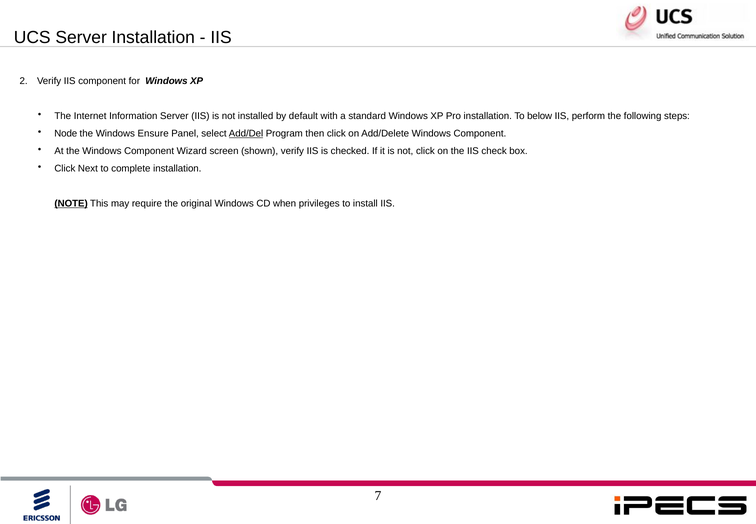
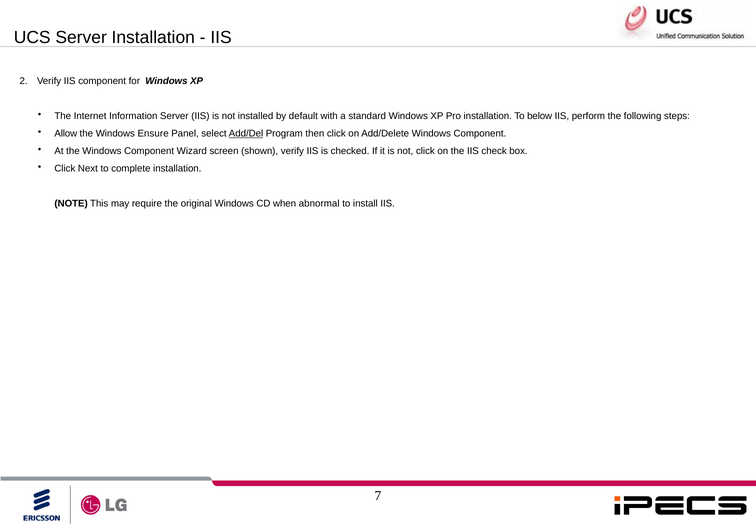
Node: Node -> Allow (66, 134)
NOTE underline: present -> none (71, 203)
privileges: privileges -> abnormal (319, 203)
